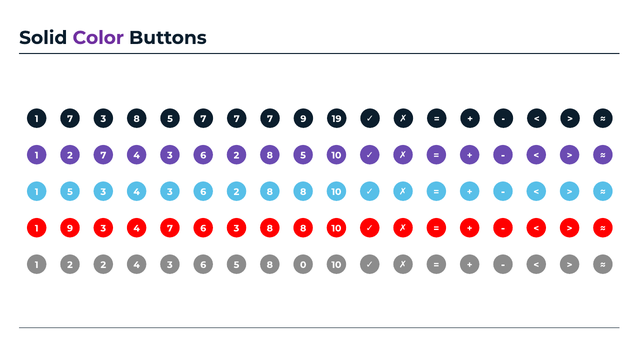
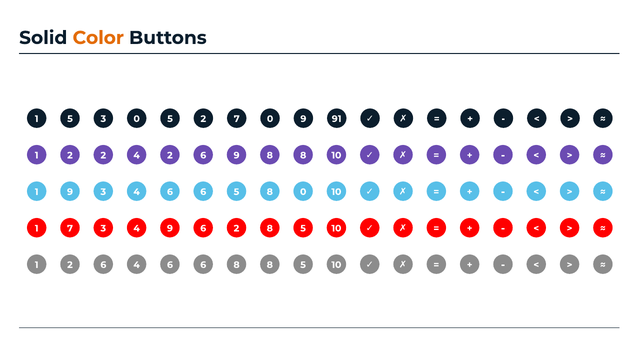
Color colour: purple -> orange (98, 38)
1 7: 7 -> 5 (70, 119)
8: 8 -> 0 (137, 119)
5 7: 7 -> 2 (203, 119)
7: 7 -> 0 (270, 119)
19: 19 -> 91 (337, 119)
2 7: 7 -> 2 (103, 155)
3: 3 -> 2 (170, 155)
2: 2 -> 9 (237, 155)
5: 5 -> 8 (303, 155)
1 5: 5 -> 9 (70, 192)
3 4 3: 3 -> 6 (170, 192)
2: 2 -> 5 (236, 192)
8: 8 -> 0 (303, 192)
1 9: 9 -> 7 (70, 228)
4 7: 7 -> 9 (170, 228)
6 3: 3 -> 2 (236, 228)
8: 8 -> 5 (303, 228)
1 2 2: 2 -> 6 (103, 265)
3: 3 -> 6 (170, 265)
6 5: 5 -> 8 (237, 265)
0: 0 -> 5 (303, 265)
